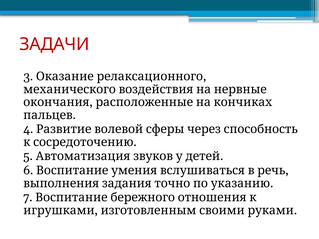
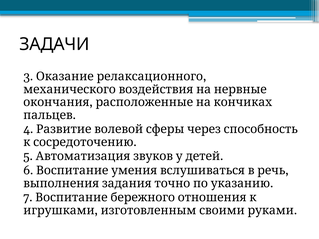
ЗАДАЧИ colour: red -> black (54, 44)
